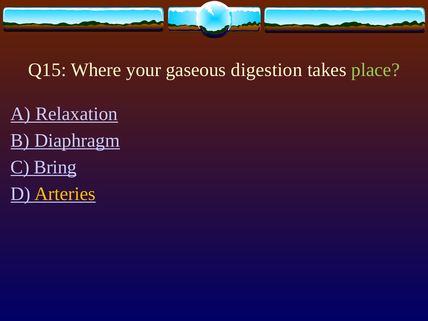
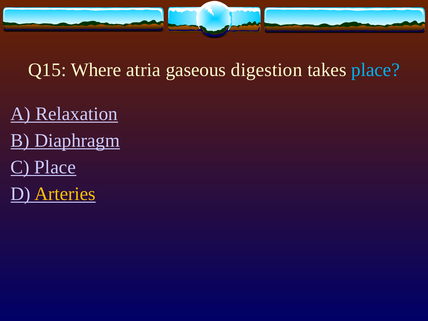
your: your -> atria (144, 70)
place colour: light green -> light blue (375, 70)
C Bring: Bring -> Place (55, 167)
